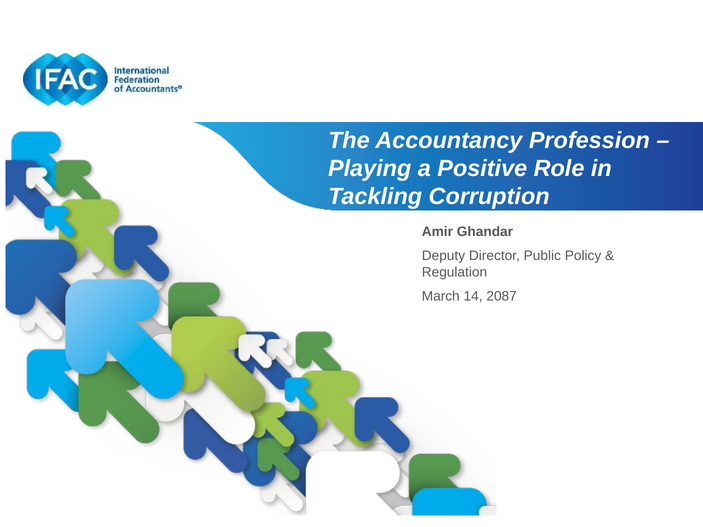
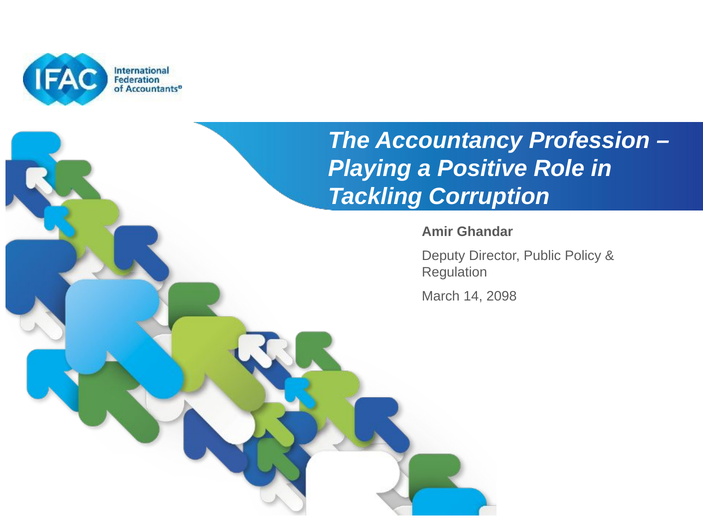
2087: 2087 -> 2098 (502, 296)
